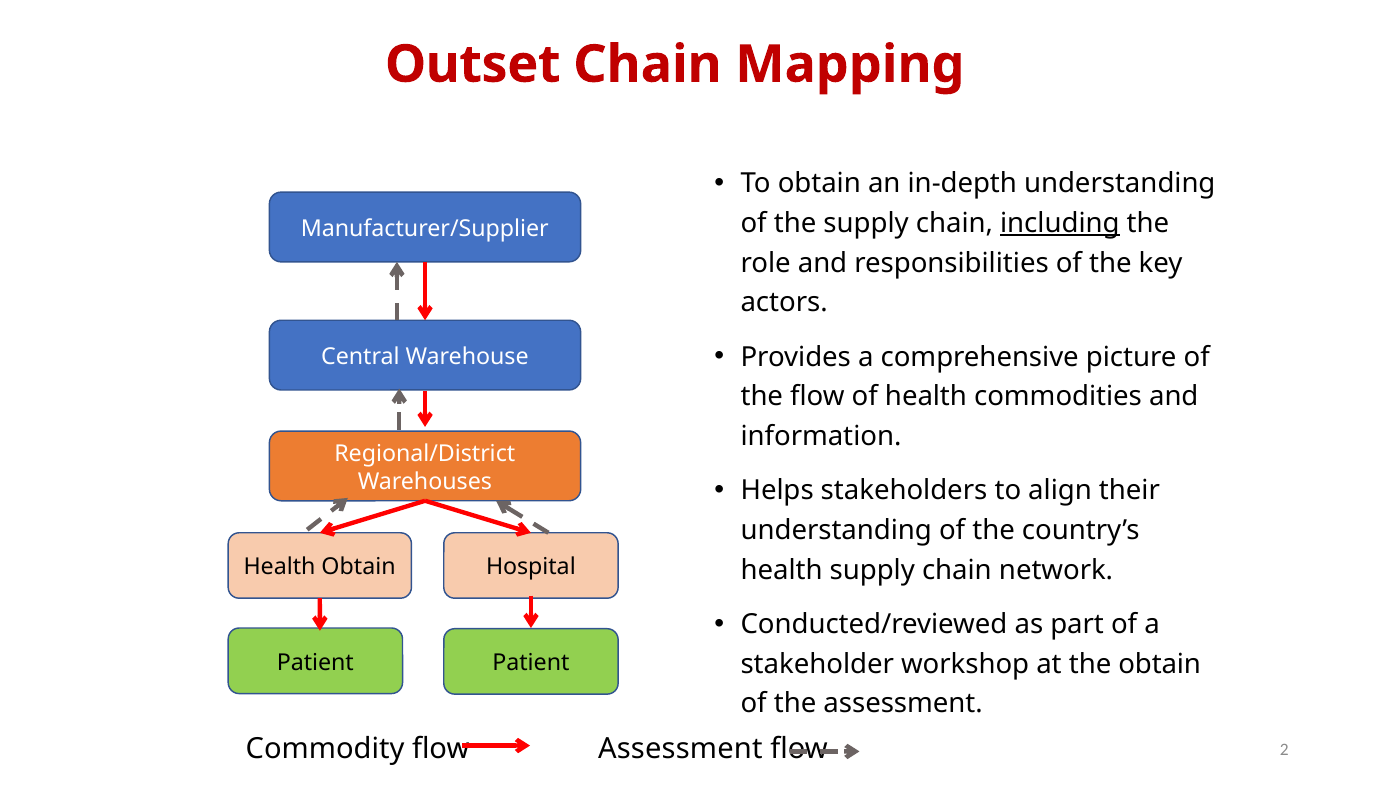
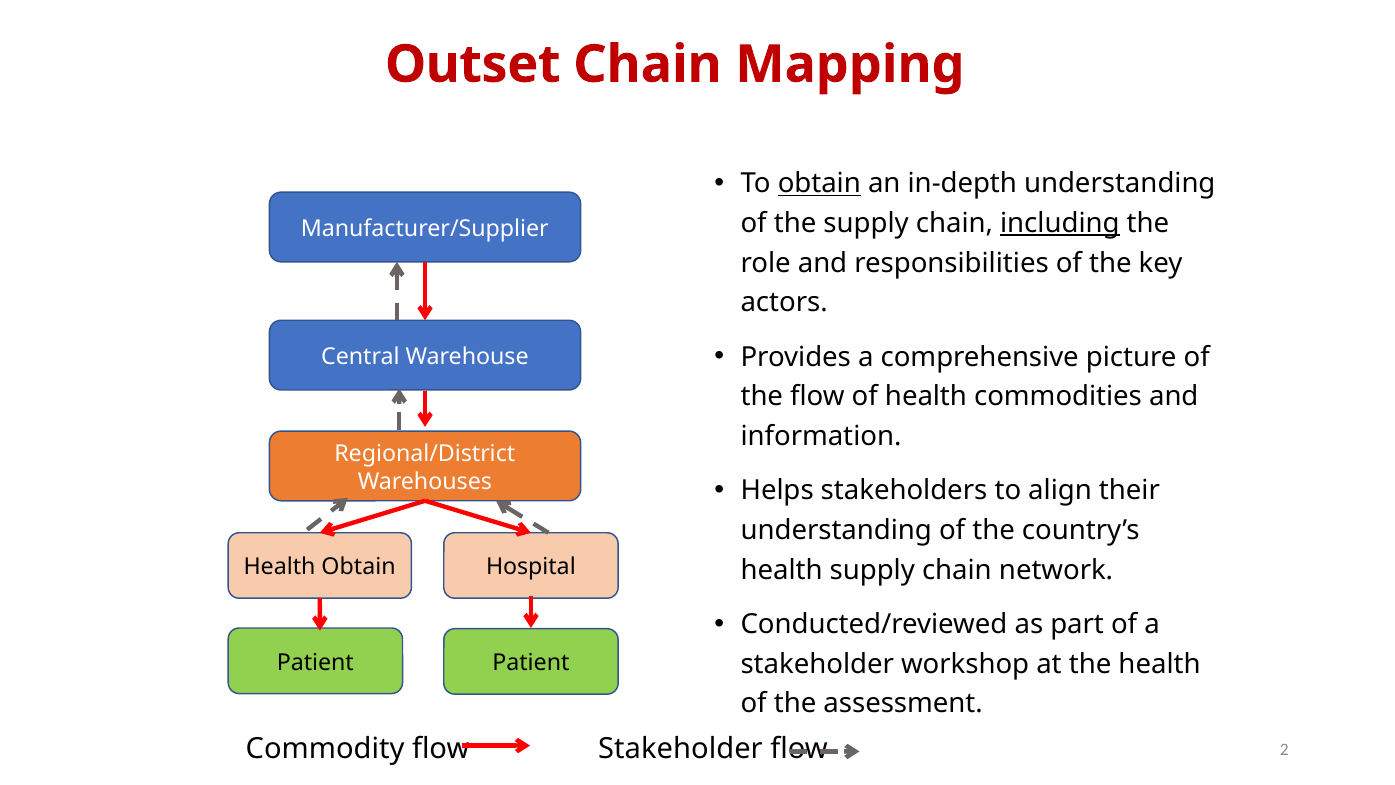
obtain underline: none -> present (819, 183)
the obtain: obtain -> health (1160, 664)
flow Assessment: Assessment -> Stakeholder (680, 748)
